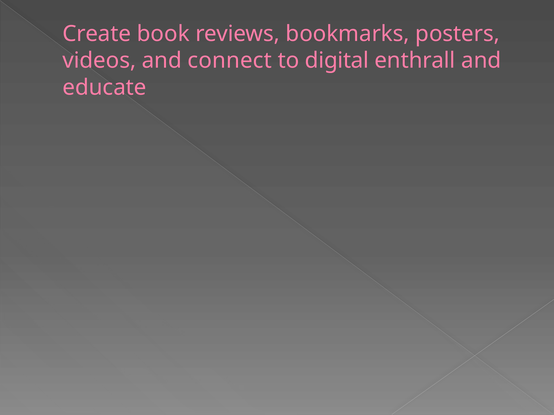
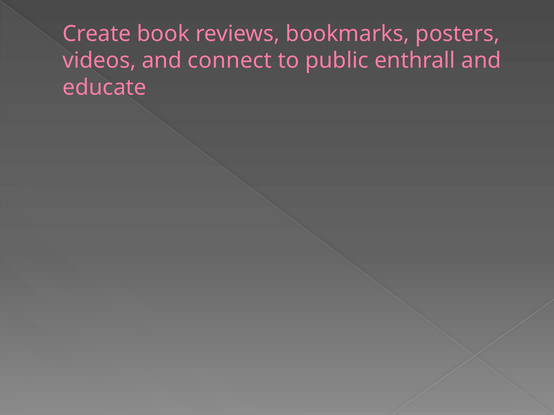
digital: digital -> public (337, 61)
